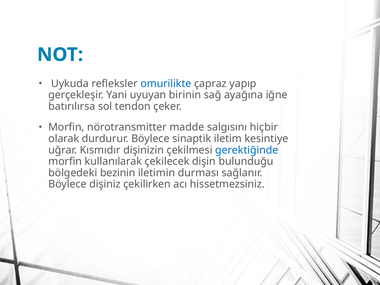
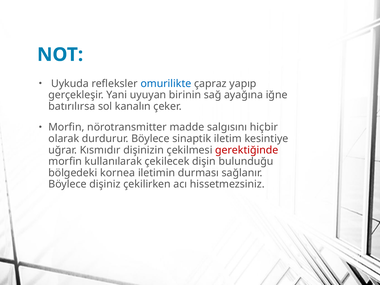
tendon: tendon -> kanalın (133, 106)
gerektiğinde colour: blue -> red (247, 150)
bezinin: bezinin -> kornea (118, 173)
